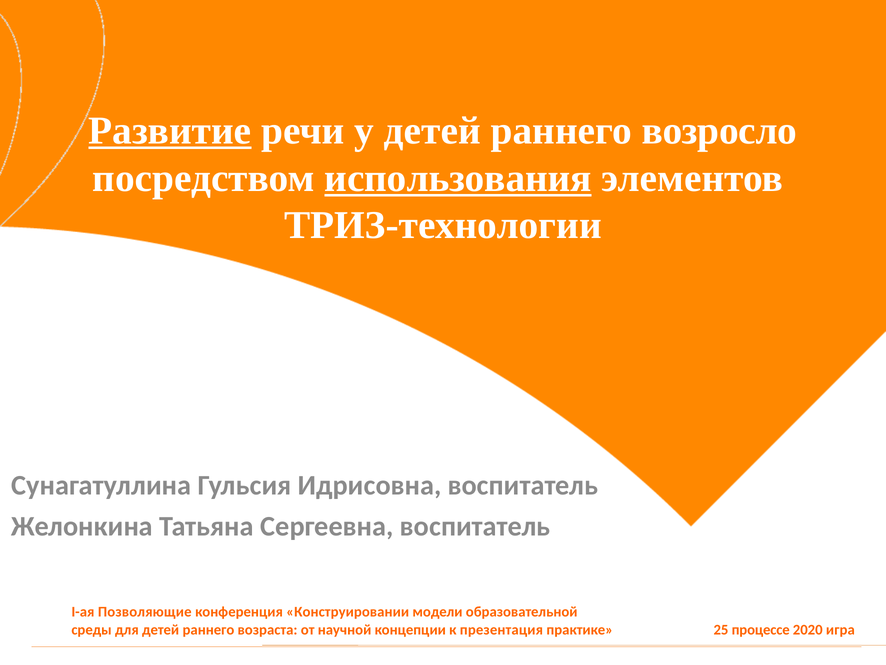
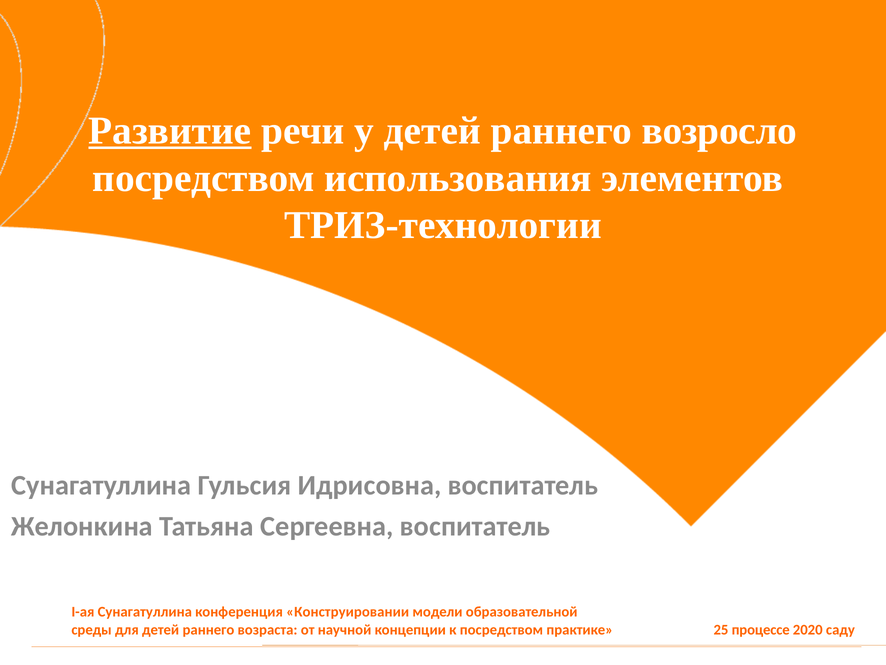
использования underline: present -> none (458, 178)
I-ая Позволяющие: Позволяющие -> Сунагатуллина (145, 612)
к презентация: презентация -> посредством (502, 629)
игра: игра -> саду (840, 629)
